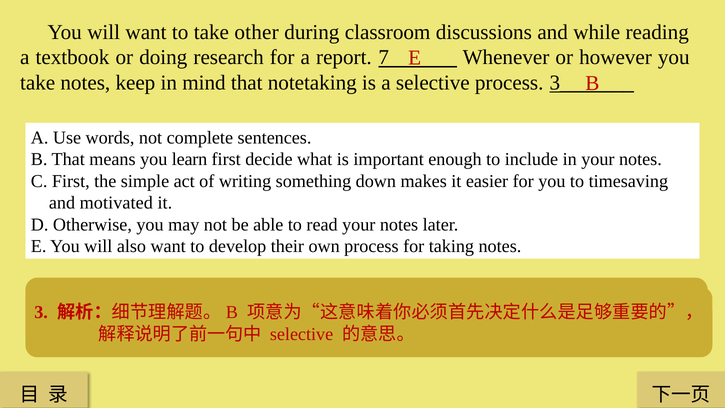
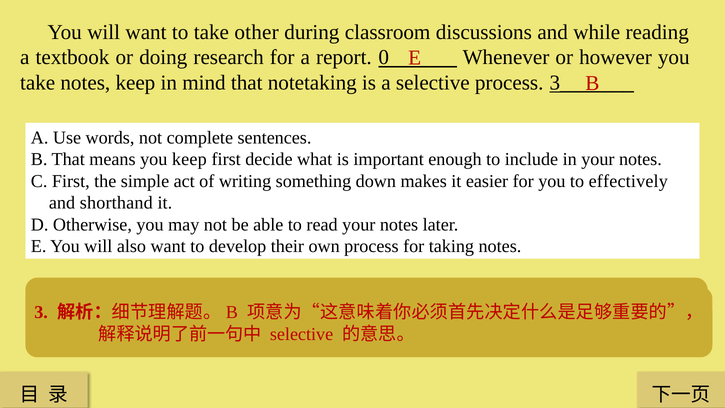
7: 7 -> 0 (384, 57)
you learn: learn -> keep (189, 159)
timesaving: timesaving -> effectively (628, 181)
motivated: motivated -> shorthand (116, 203)
